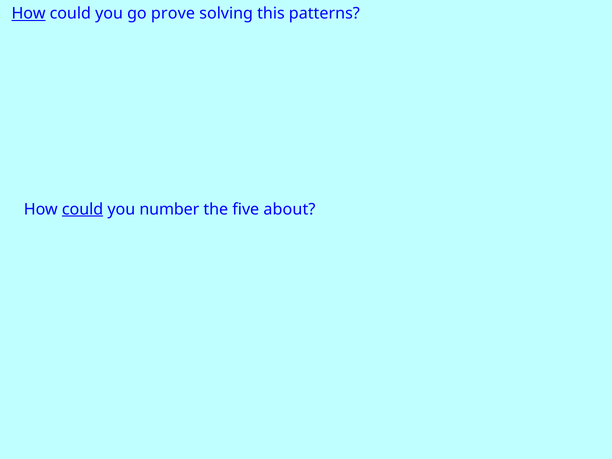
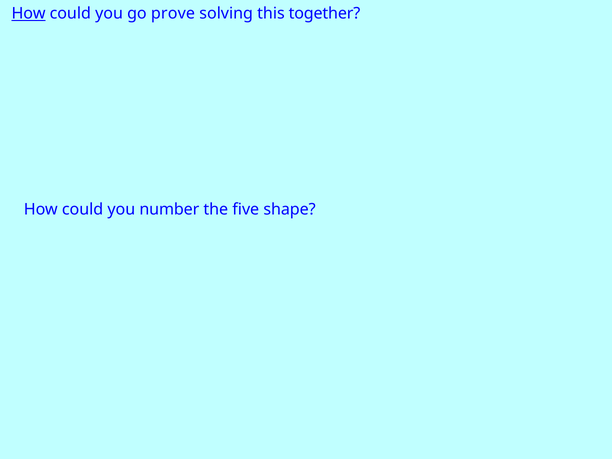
patterns: patterns -> together (324, 13)
could underline: present -> none (83, 209)
about: about -> shape (290, 209)
